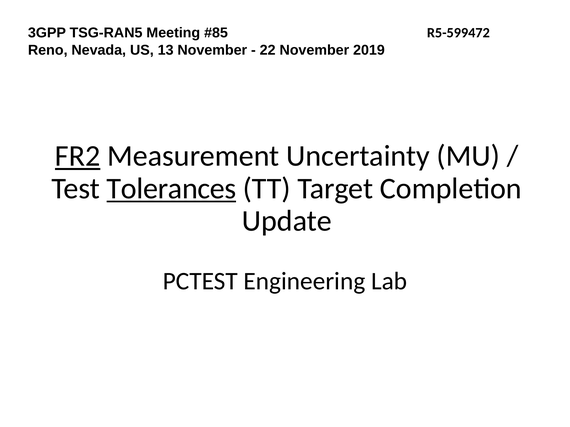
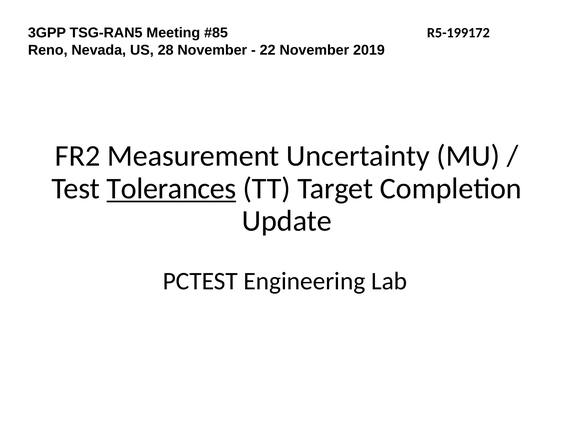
R5-599472: R5-599472 -> R5-199172 (458, 33)
13: 13 -> 28 (166, 50)
FR2 underline: present -> none (78, 156)
